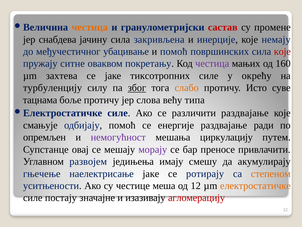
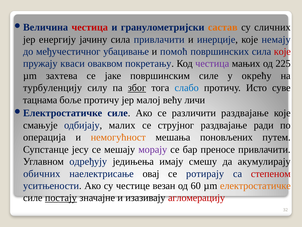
честица colour: orange -> red (90, 27)
састав colour: red -> orange (223, 27)
промене: промене -> сличних (272, 27)
снабдева: снабдева -> енергију (57, 39)
сила закривљена: закривљена -> привлачити (159, 39)
ситне: ситне -> кваси (73, 64)
160: 160 -> 225 (283, 64)
тиксотропних: тиксотропних -> површинским (160, 76)
слабо colour: orange -> blue (187, 88)
слова: слова -> малој (148, 100)
типа: типа -> личи (195, 100)
одбијају помоћ: помоћ -> малих (122, 125)
енеpгије: енеpгије -> струјног (176, 125)
опремљен: опремљен -> операција (44, 137)
немогућност colour: purple -> orange (118, 137)
циркулацију: циркулацију -> поновљених (226, 137)
овај: овај -> јесу (80, 149)
развојем: развојем -> одређују (88, 161)
гњечење: гњечење -> обичних (42, 173)
наелектрисање јаке: јаке -> овај (151, 173)
степеном colour: orange -> red (271, 173)
меша: меша -> везан (164, 185)
12: 12 -> 60 (196, 185)
постају underline: none -> present (61, 197)
